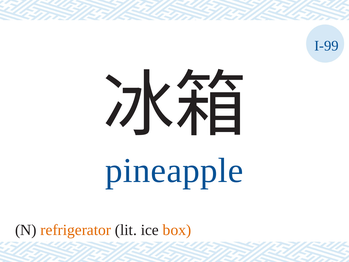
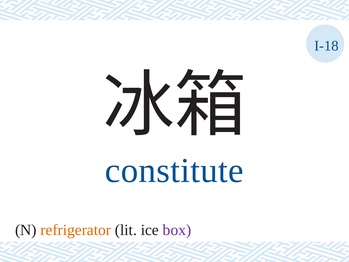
I-99: I-99 -> I-18 (326, 46)
pineapple: pineapple -> constitute (174, 170)
box colour: orange -> purple (177, 230)
